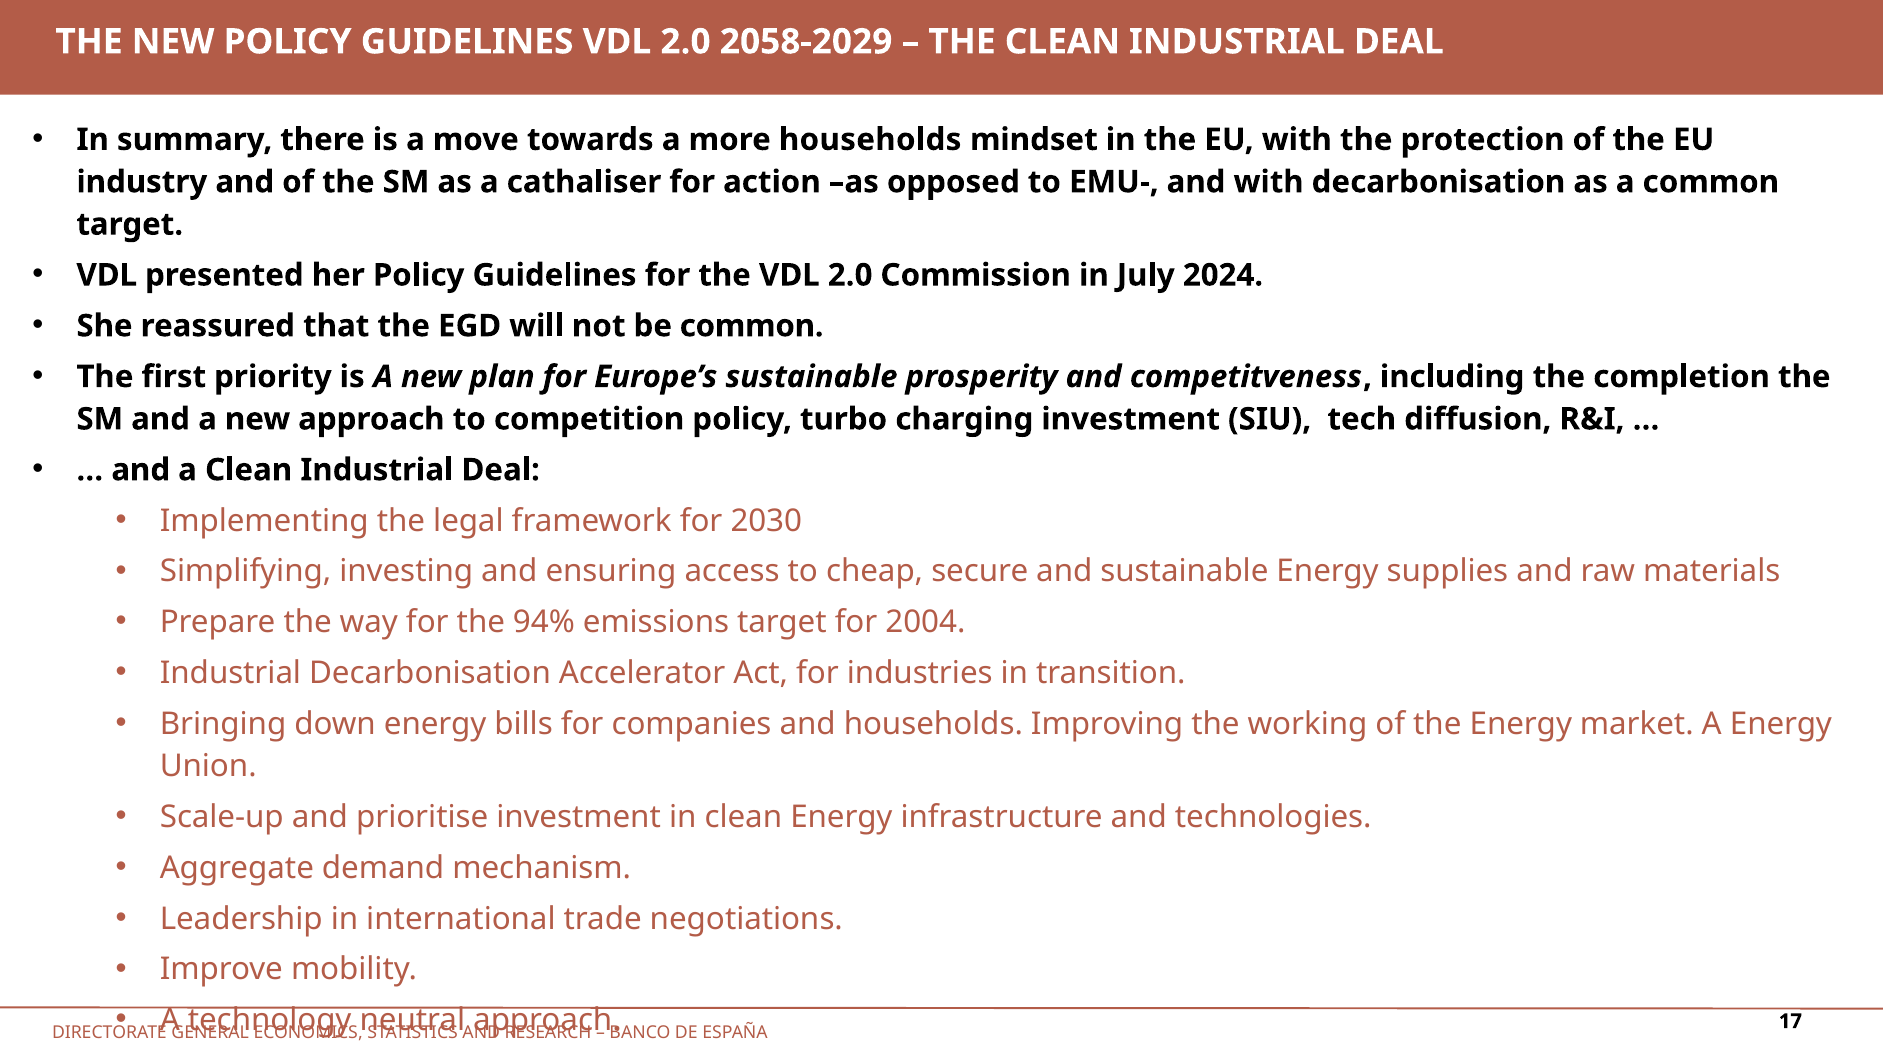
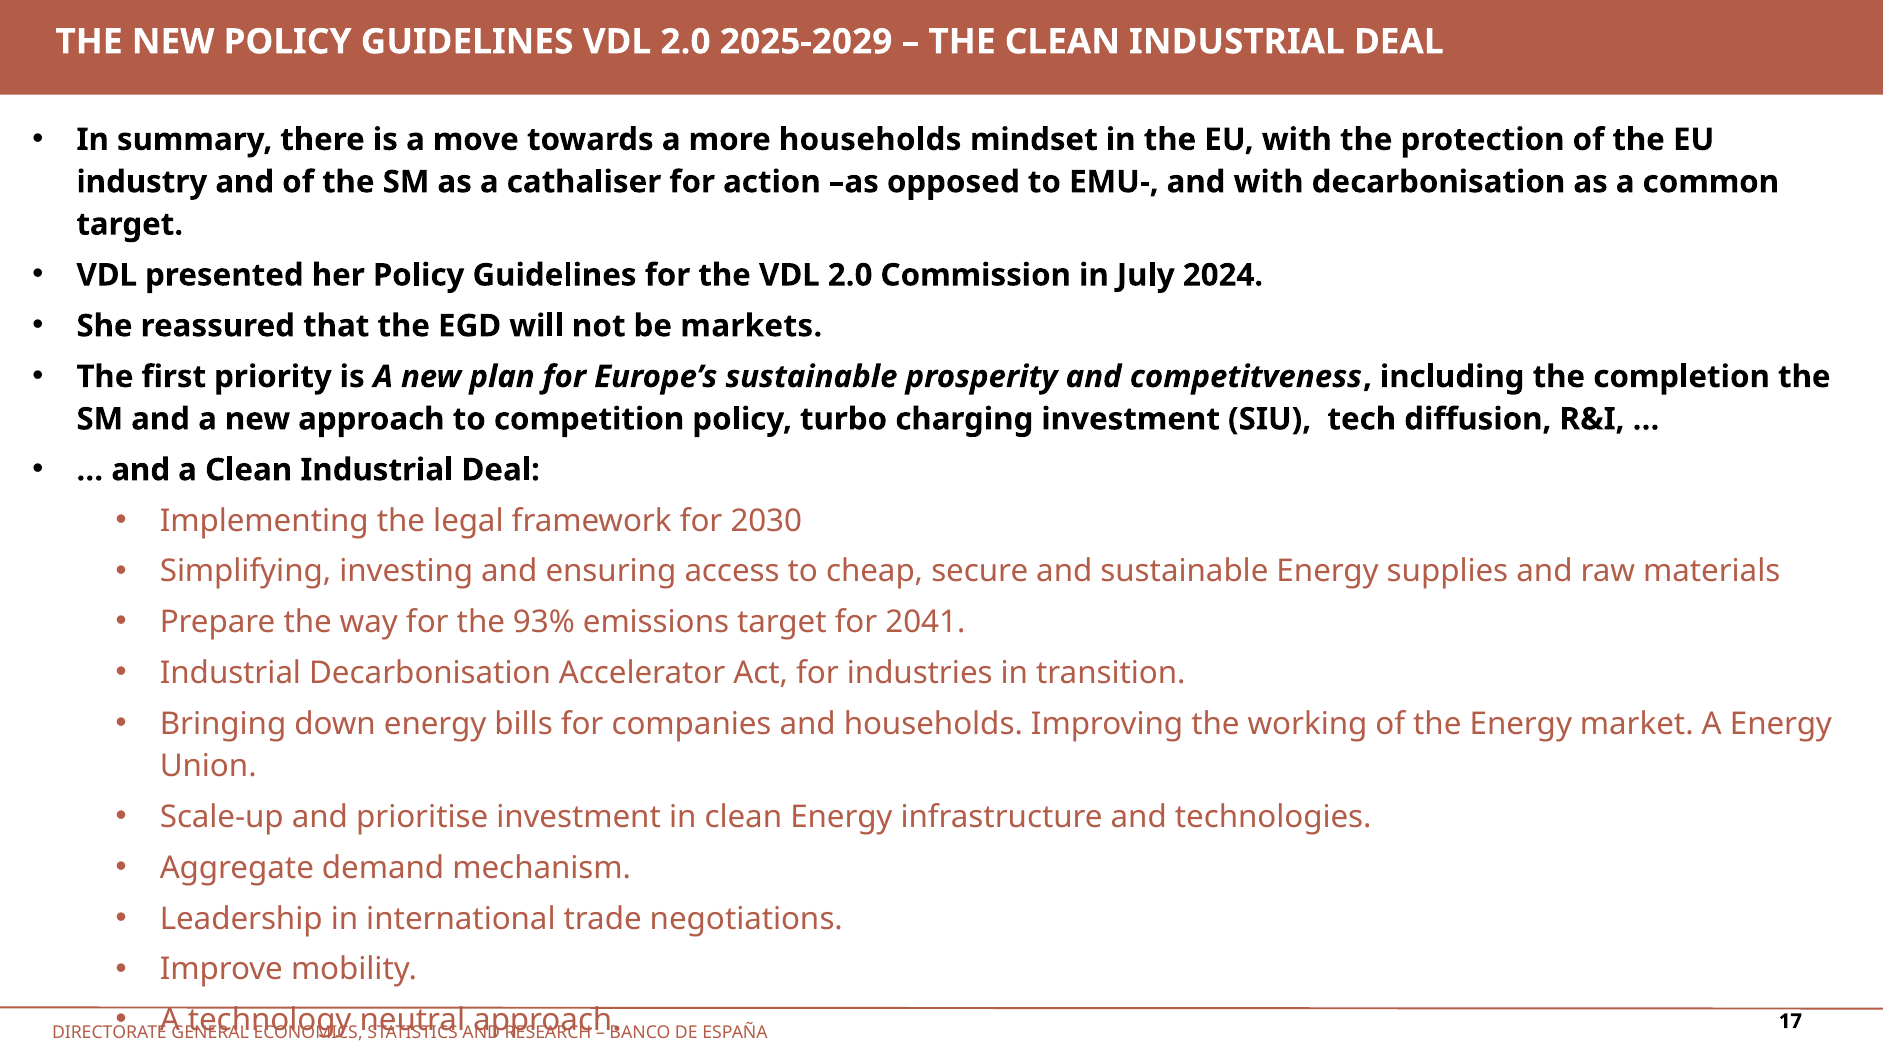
2058-2029: 2058-2029 -> 2025-2029 (806, 42)
be common: common -> markets (751, 326)
94%: 94% -> 93% (544, 622)
2004: 2004 -> 2041 (925, 622)
